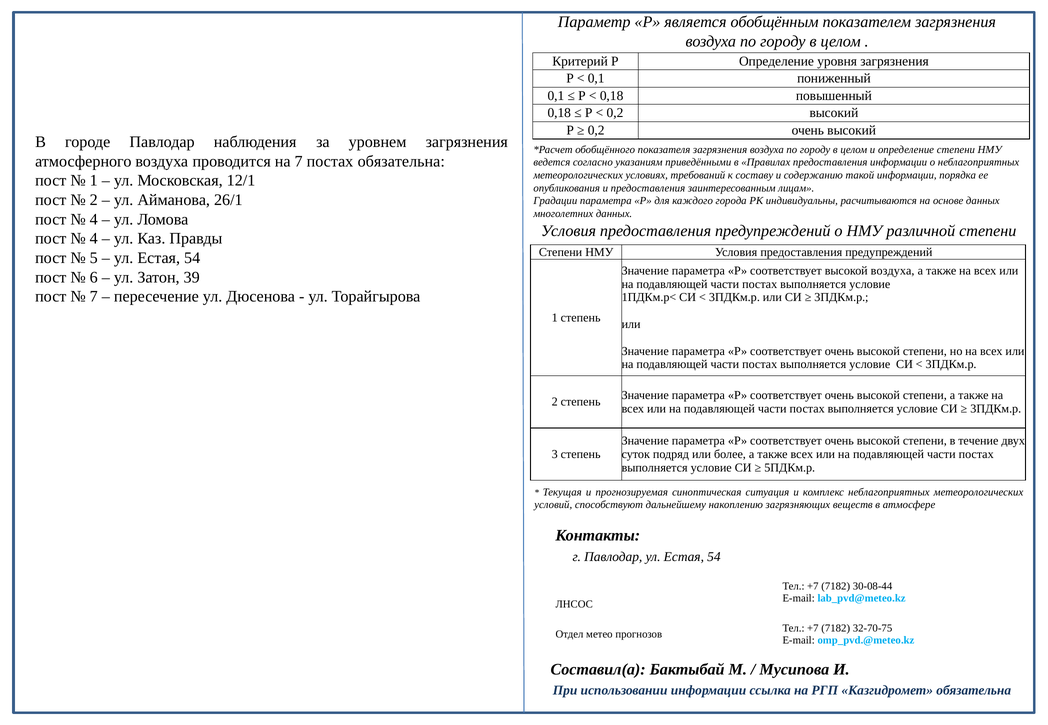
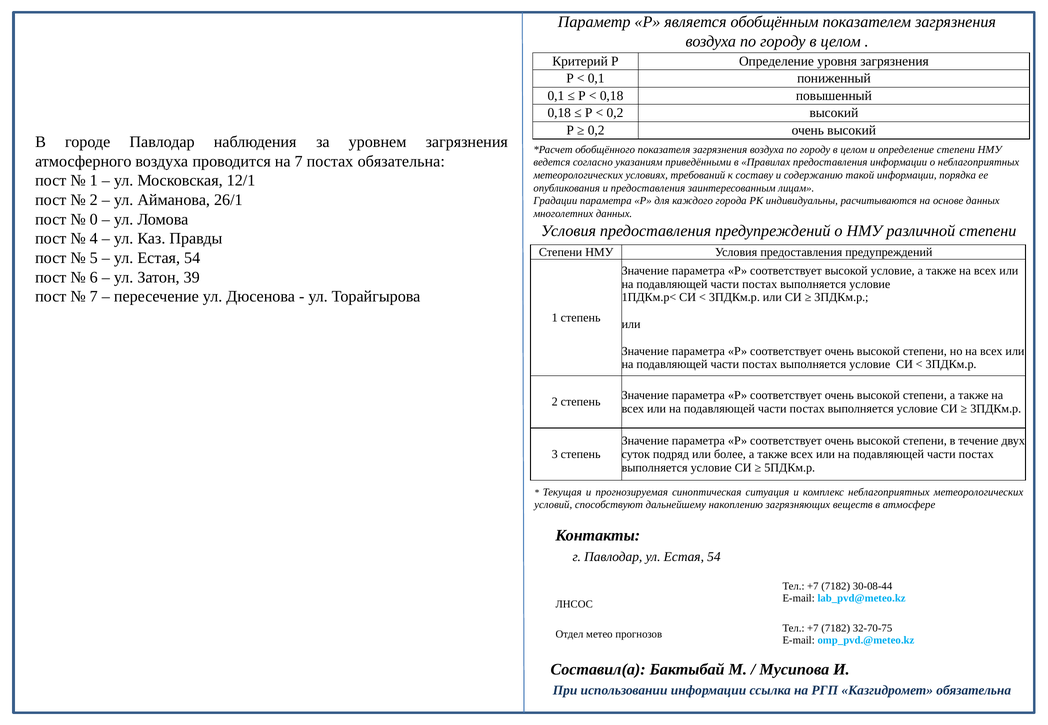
4: 4 -> 0 (94, 220)
высокой воздуха: воздуха -> условие (893, 271)
